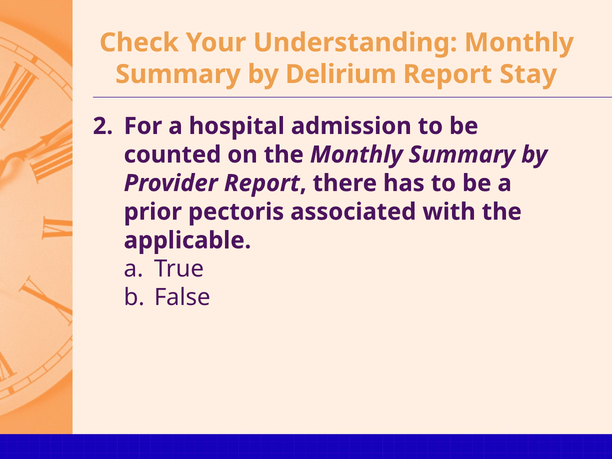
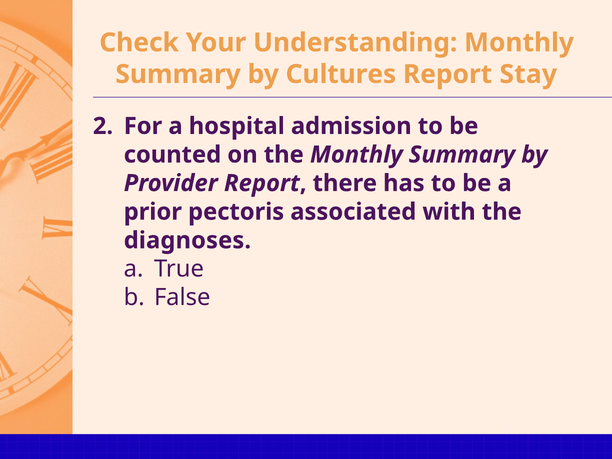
Delirium: Delirium -> Cultures (341, 74)
applicable: applicable -> diagnoses (187, 240)
